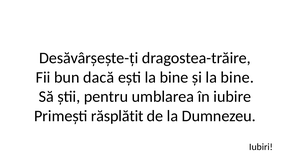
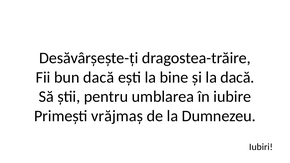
și la bine: bine -> dacă (237, 77)
răsplătit: răsplătit -> vrăjmaș (117, 116)
